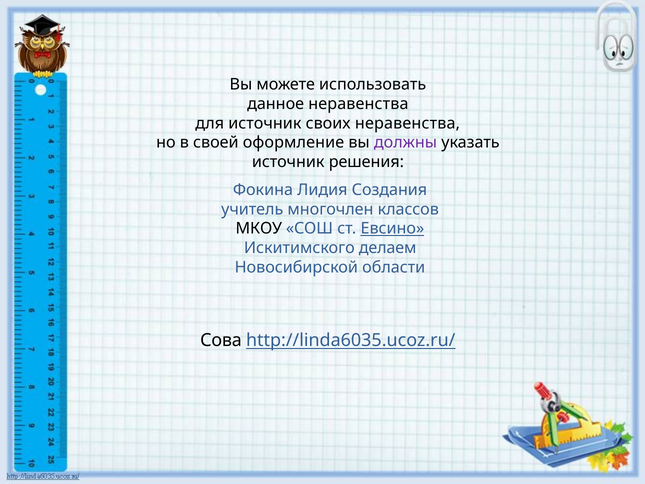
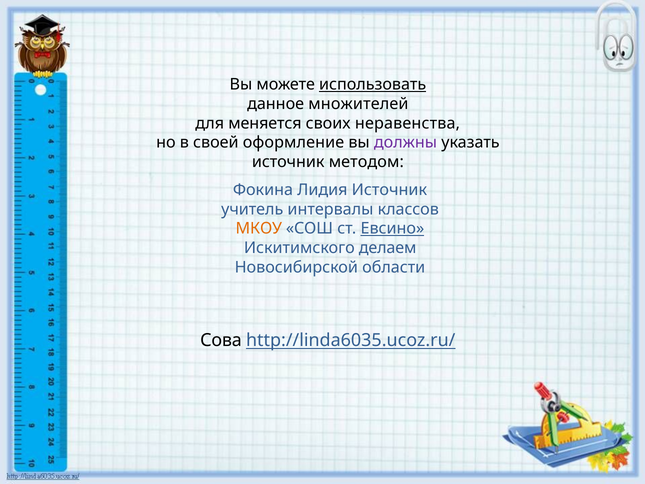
использовать underline: none -> present (373, 84)
данное неравенства: неравенства -> множителей (358, 104)
для источник: источник -> меняется (265, 123)
решения: решения -> методом (366, 162)
Лидия Создания: Создания -> Источник (389, 190)
многочлен: многочлен -> интервалы (330, 209)
МКОУ colour: black -> orange (259, 229)
